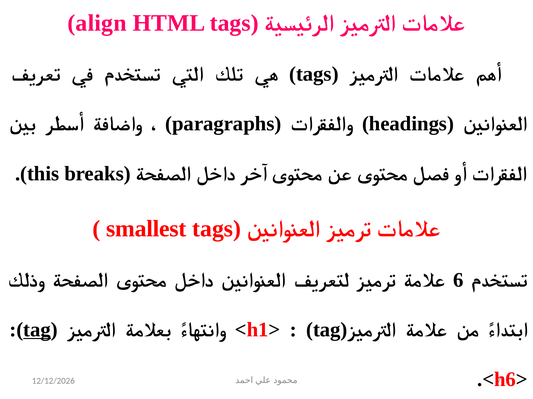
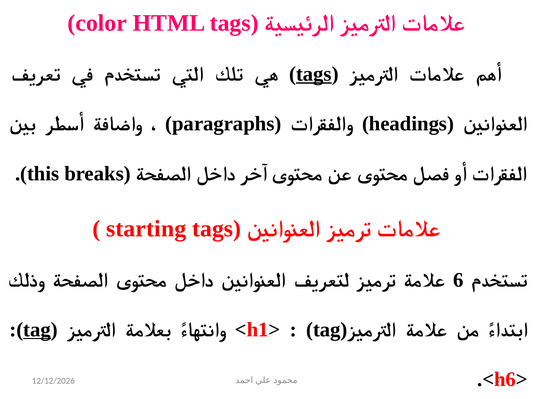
align: align -> color (101, 23)
tags underline: none -> present (314, 74)
smallest: smallest -> starting (146, 229)
